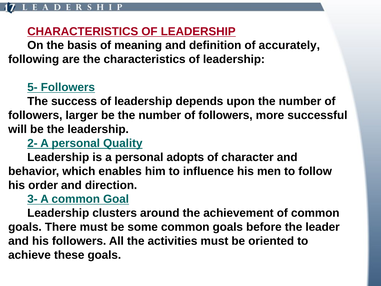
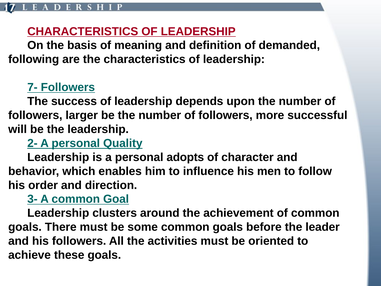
accurately: accurately -> demanded (289, 45)
5-: 5- -> 7- (32, 87)
